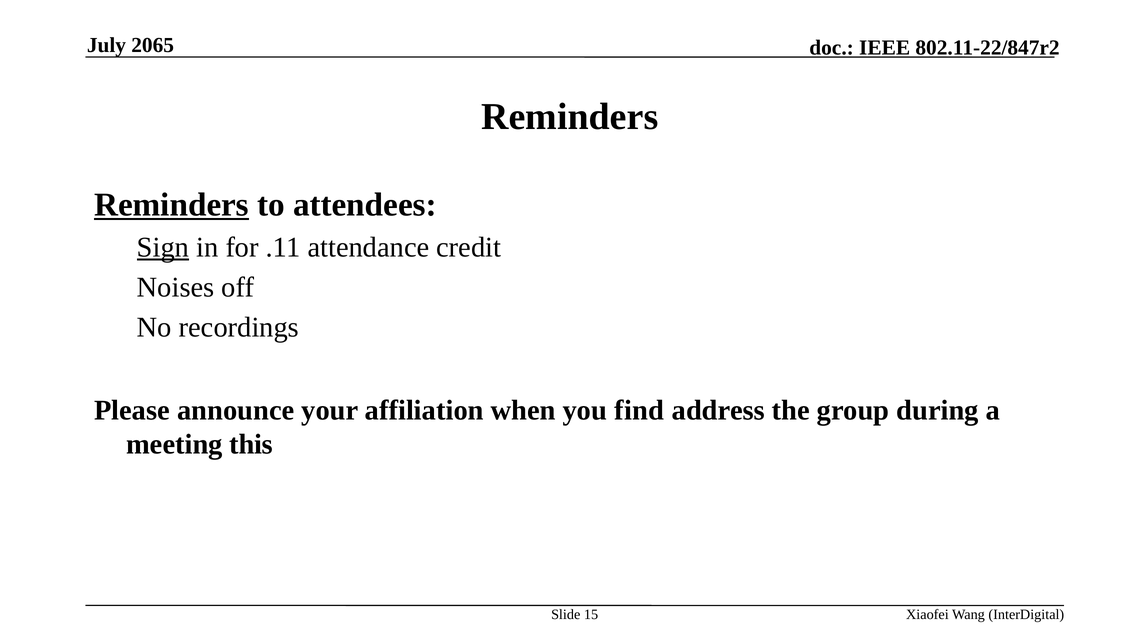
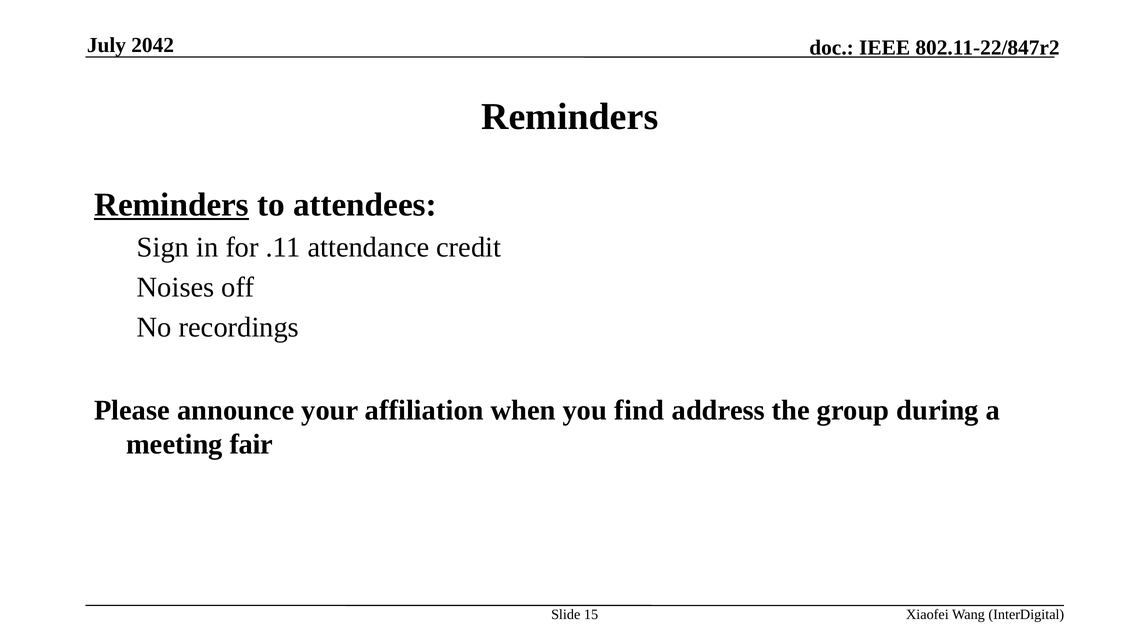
2065: 2065 -> 2042 (153, 45)
Sign underline: present -> none (163, 247)
this: this -> fair (251, 445)
